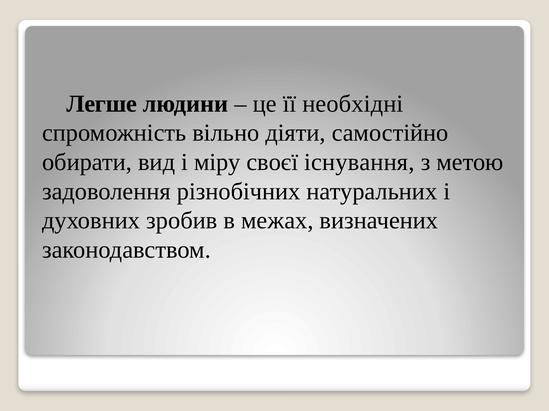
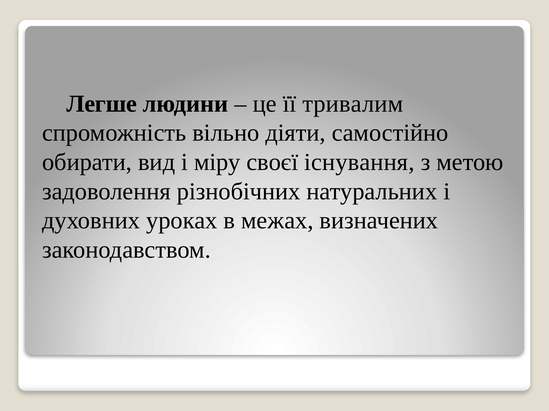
необхідні: необхідні -> тривалим (353, 104)
зробив: зробив -> уроках (182, 221)
